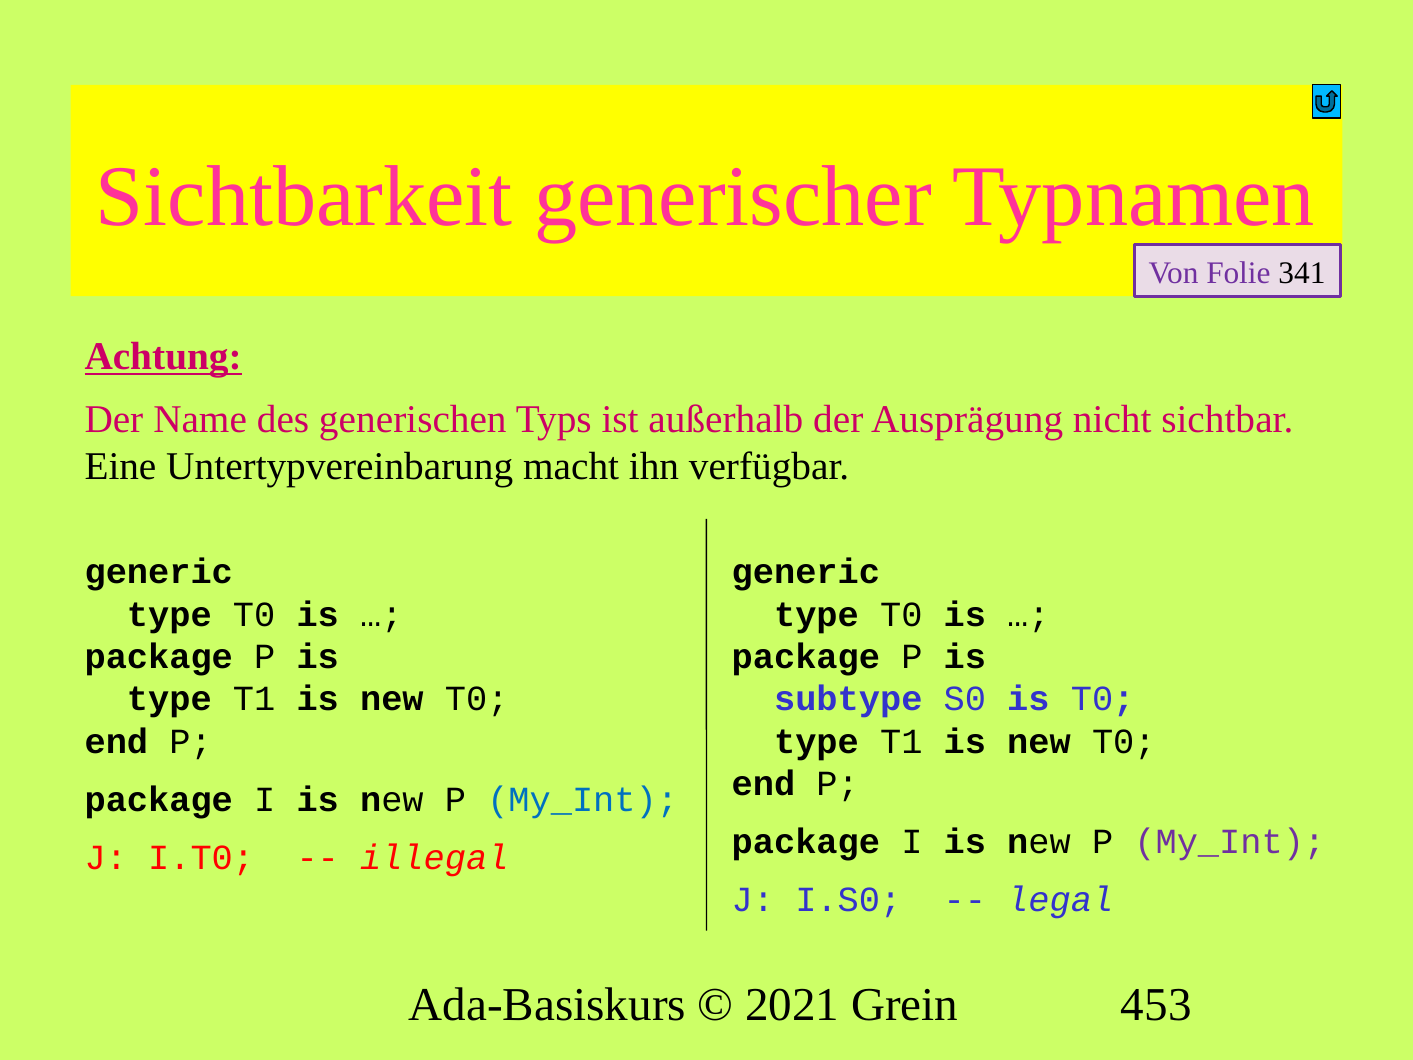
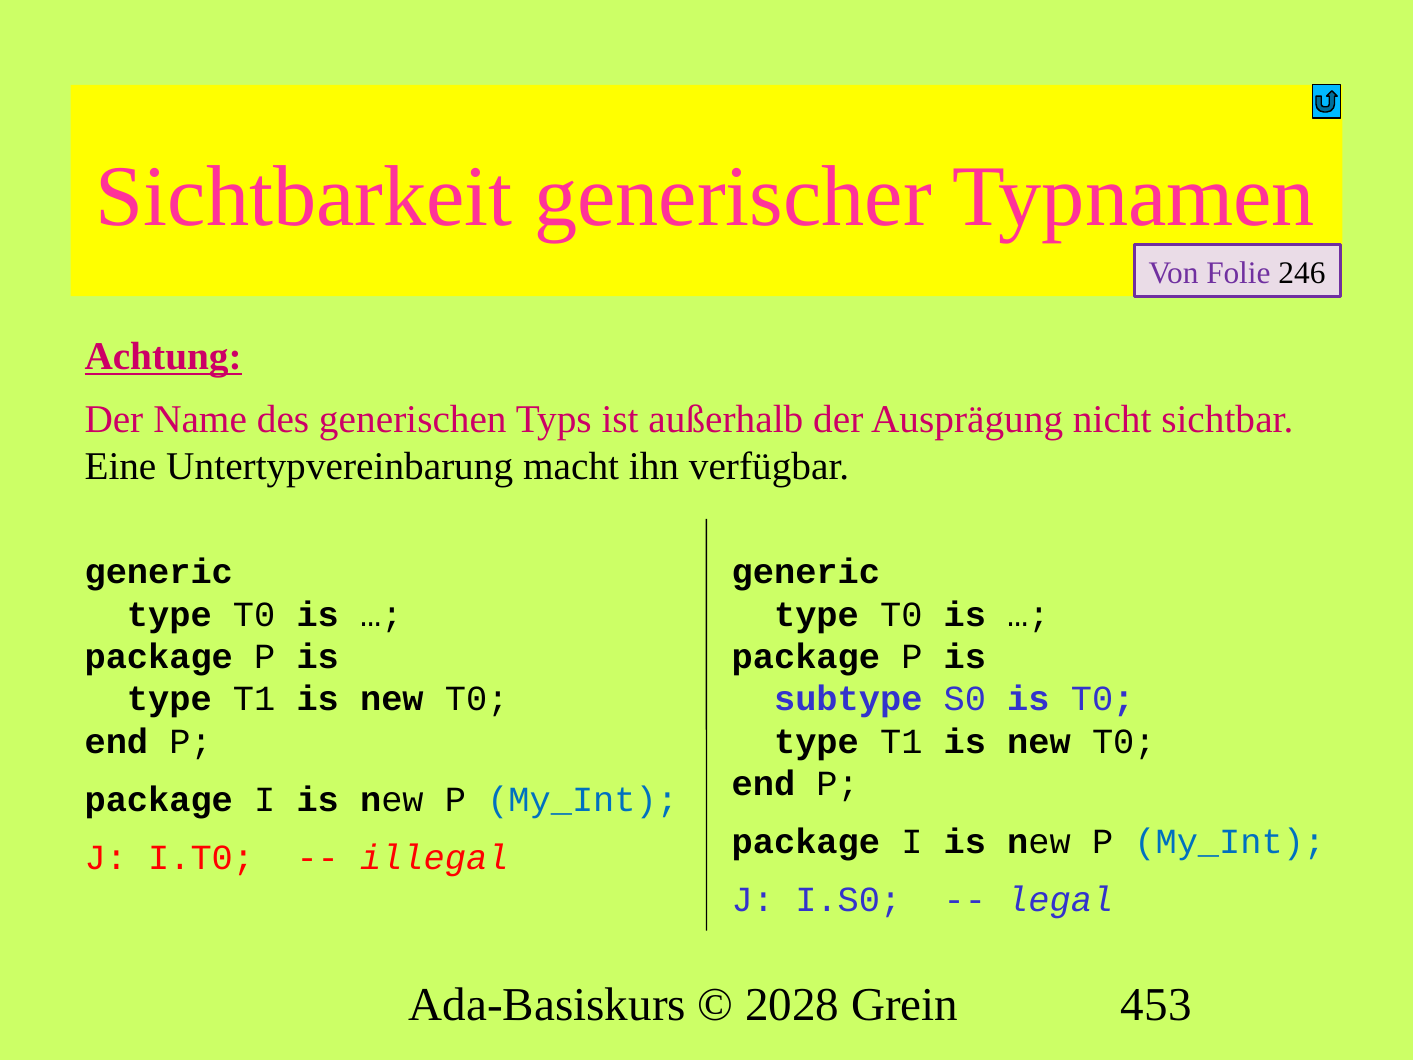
341: 341 -> 246 (1302, 273)
My_Int colour: purple -> blue (1230, 842)
2021: 2021 -> 2028 (792, 1004)
